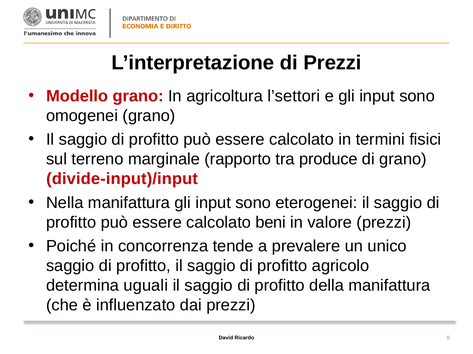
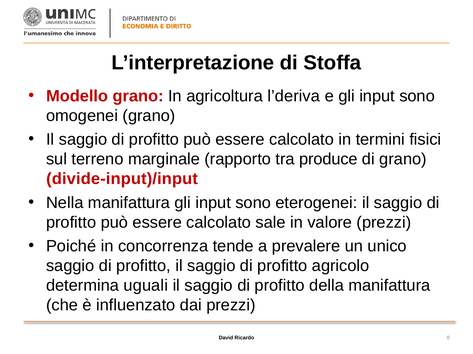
di Prezzi: Prezzi -> Stoffa (332, 63)
l’settori: l’settori -> l’deriva (294, 96)
beni: beni -> sale (271, 223)
